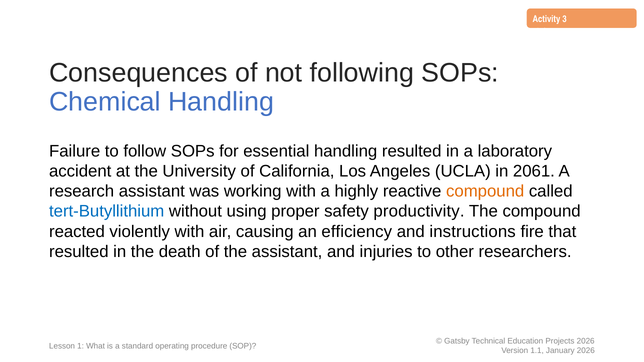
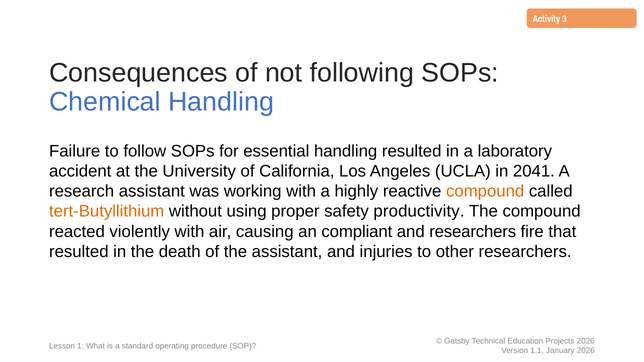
2061: 2061 -> 2041 (534, 171)
tert-Butyllithium colour: blue -> orange (107, 212)
efficiency: efficiency -> compliant (357, 232)
and instructions: instructions -> researchers (473, 232)
